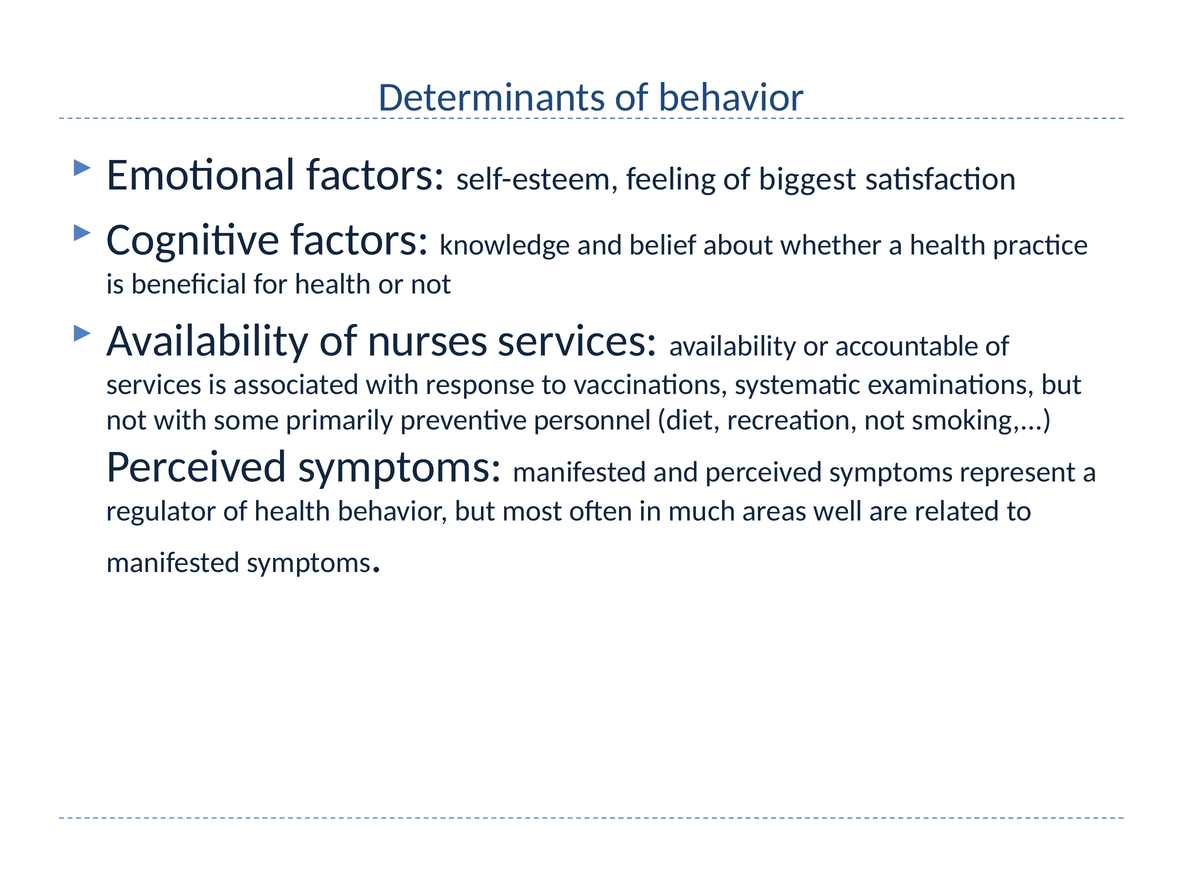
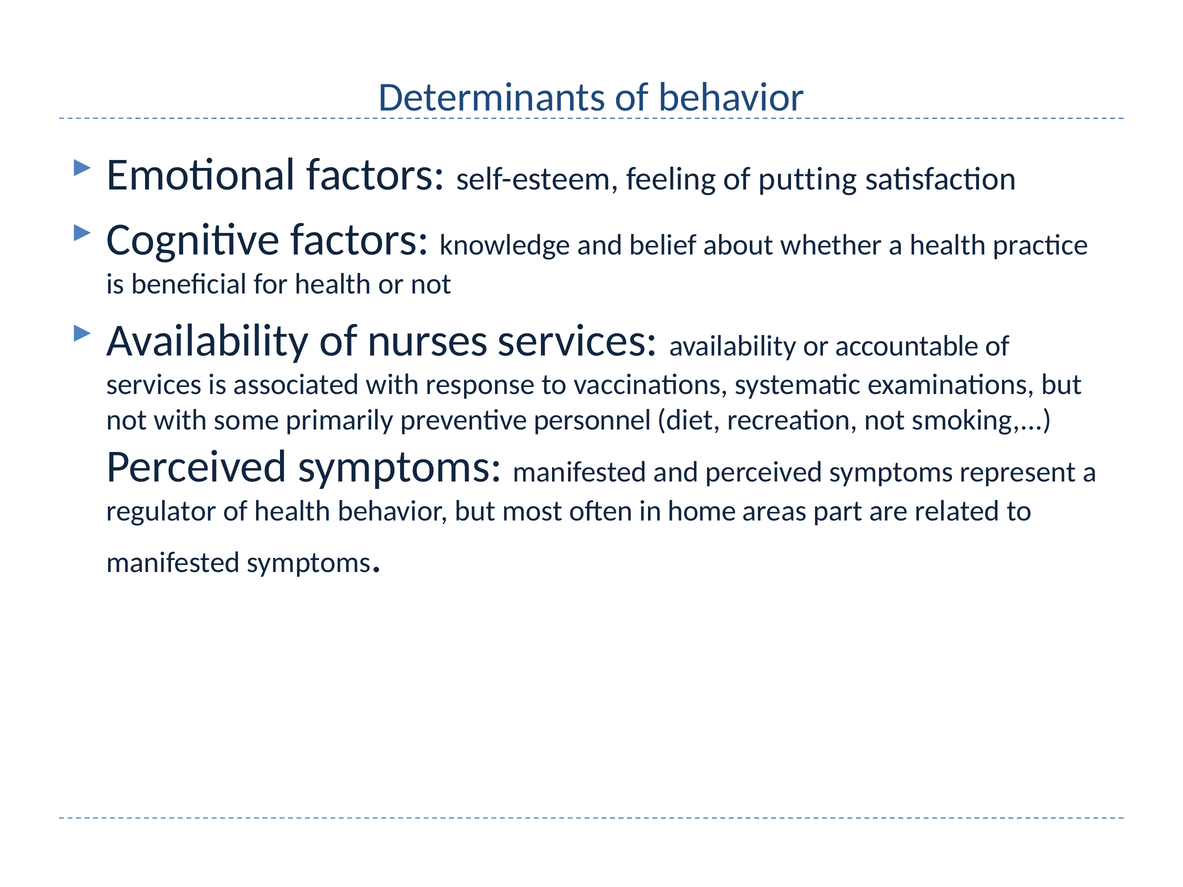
biggest: biggest -> putting (808, 179)
much: much -> home (702, 511)
well: well -> part (838, 511)
